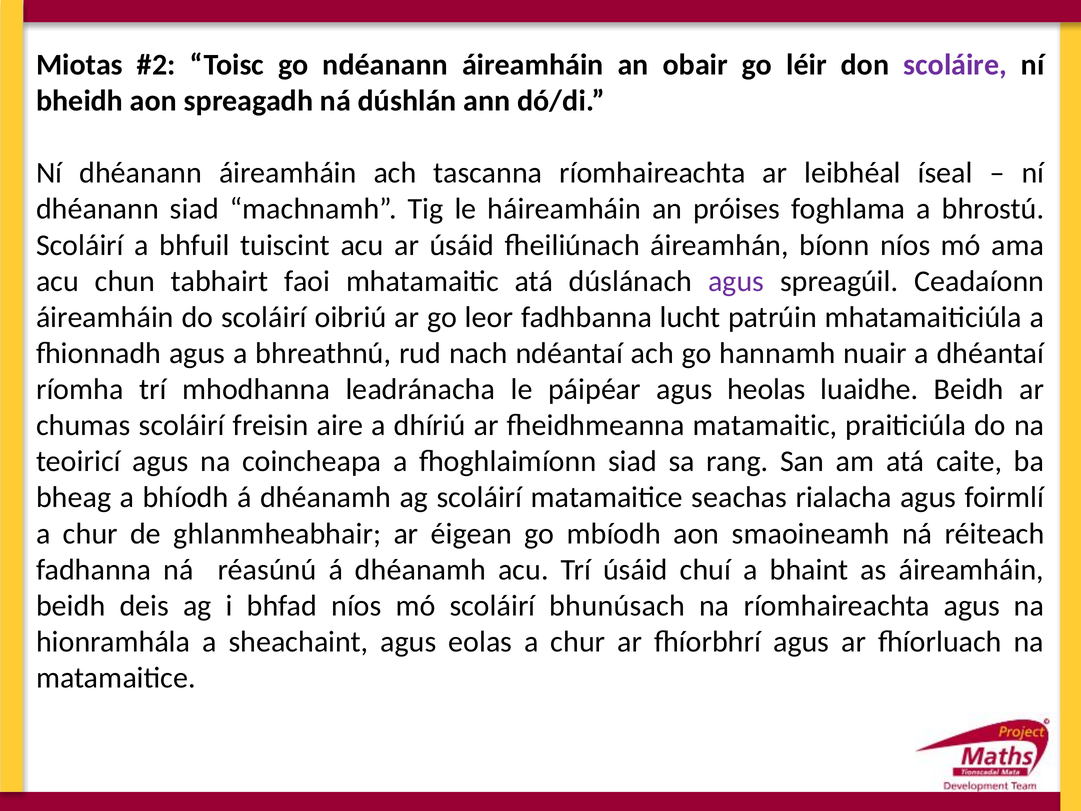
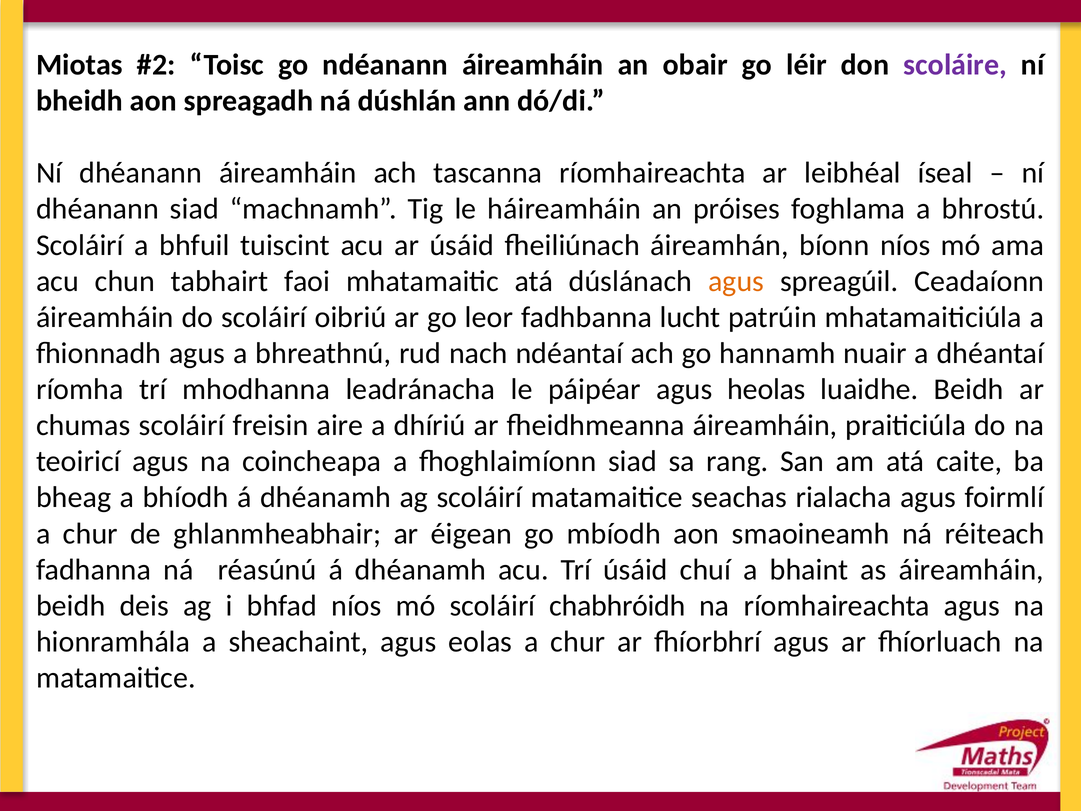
agus colour: purple -> orange (736, 281)
fheidhmeanna matamaitic: matamaitic -> áireamháin (765, 425)
bhunúsach: bhunúsach -> chabhróidh (617, 606)
